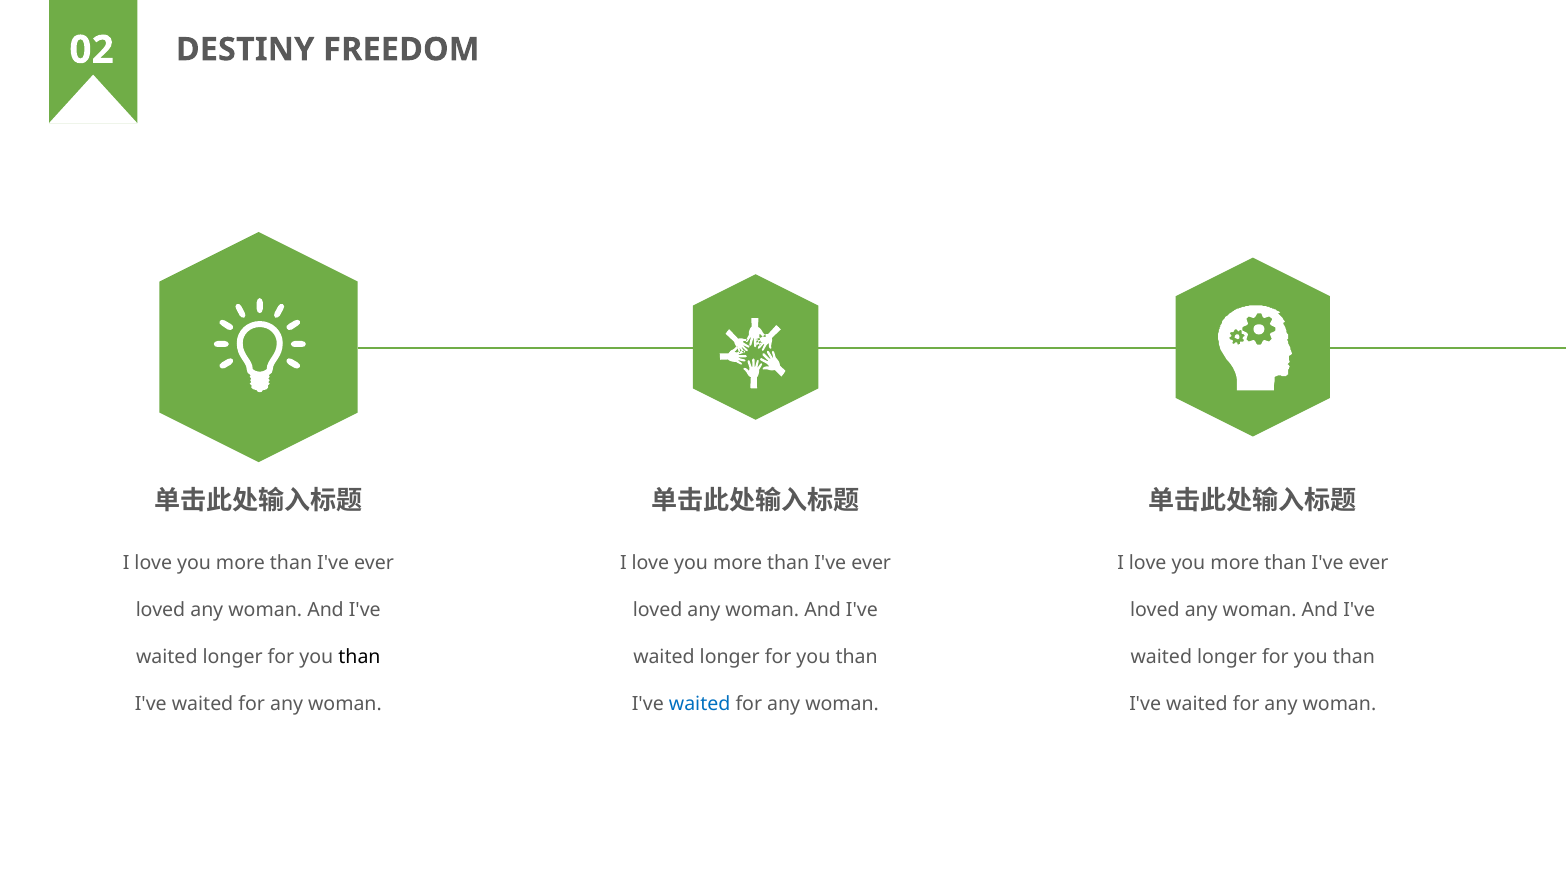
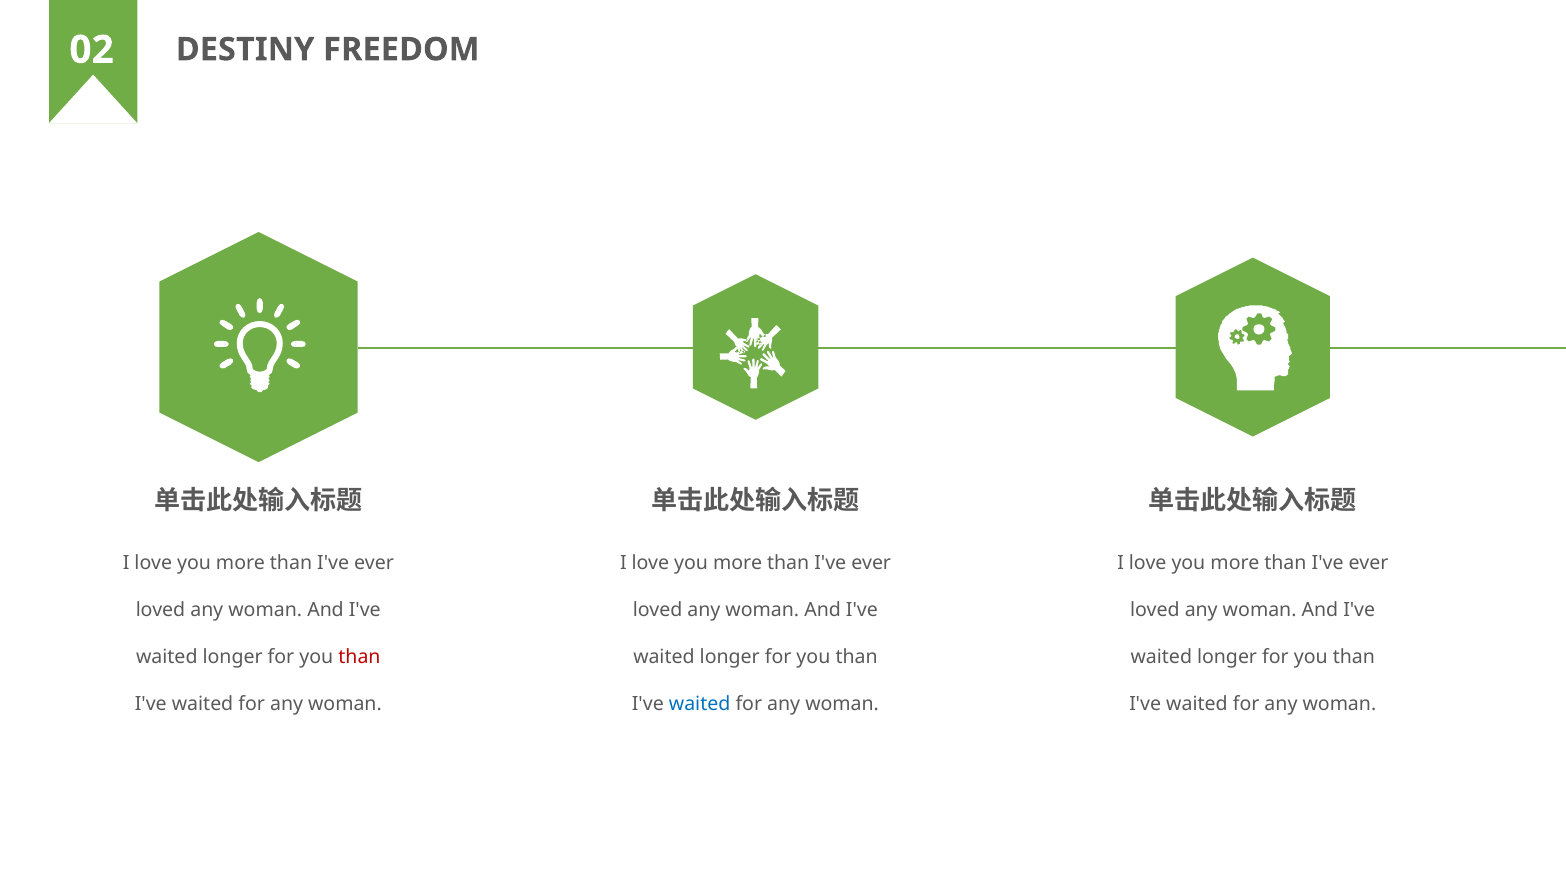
than colour: black -> red (360, 657)
